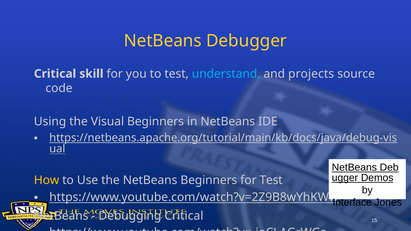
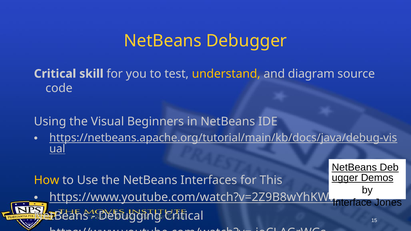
understand colour: light blue -> yellow (226, 74)
projects: projects -> diagram (311, 74)
NetBeans Beginners: Beginners -> Interfaces (209, 180)
for Test: Test -> This (271, 180)
